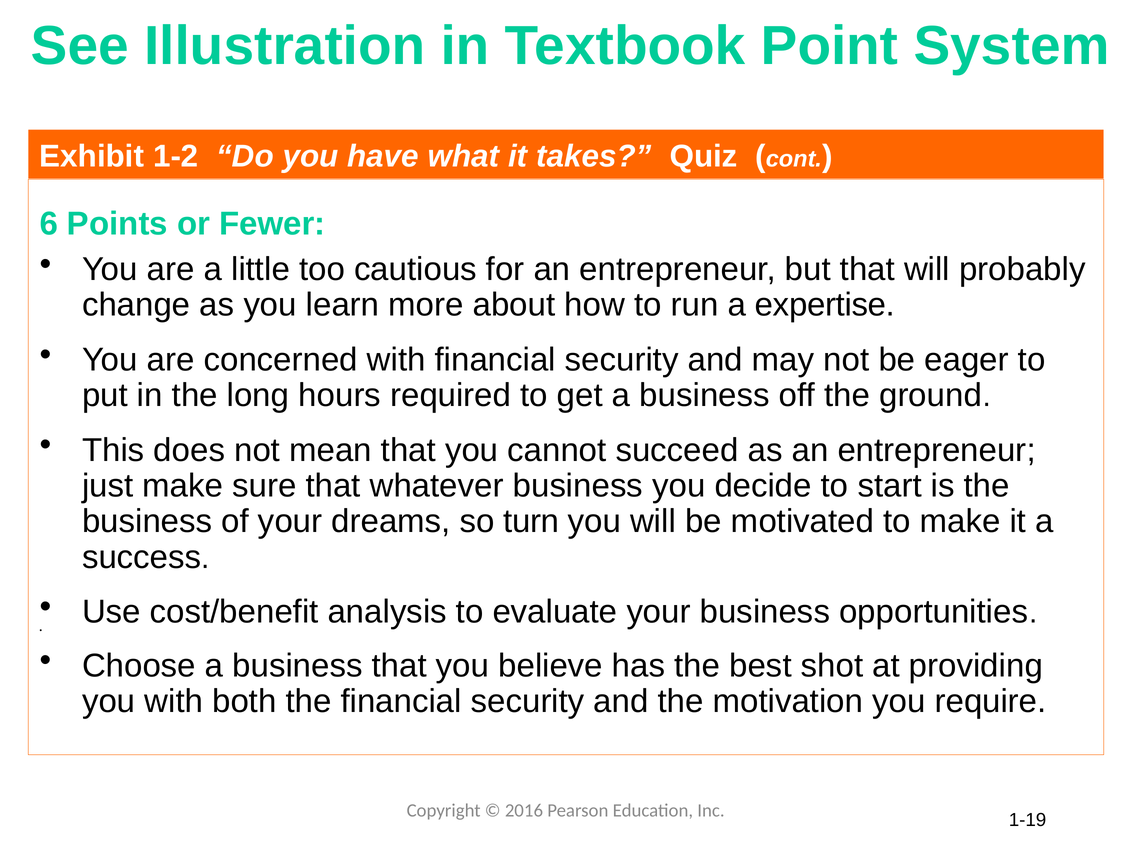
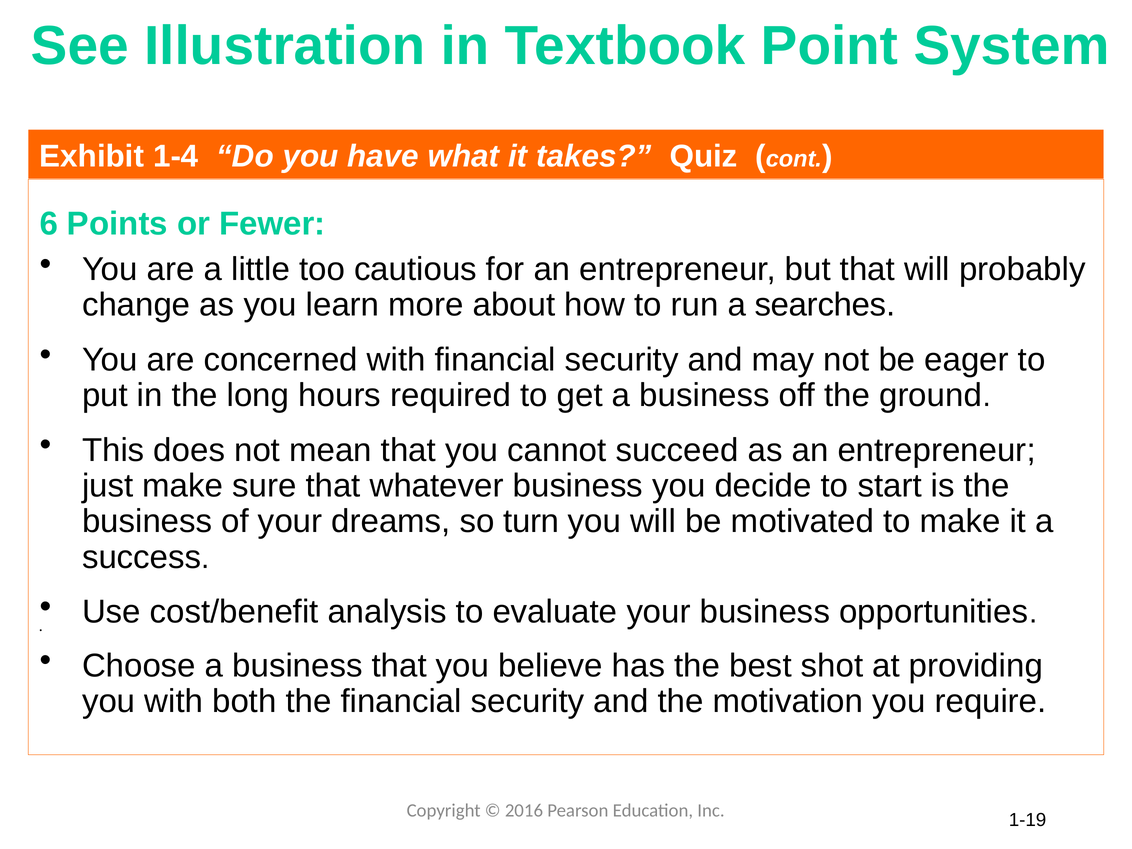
1-2: 1-2 -> 1-4 (176, 156)
expertise: expertise -> searches (825, 305)
